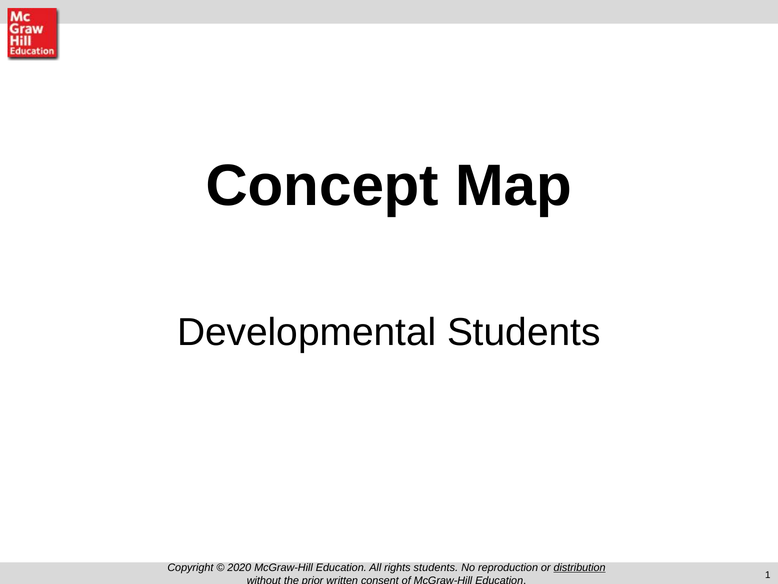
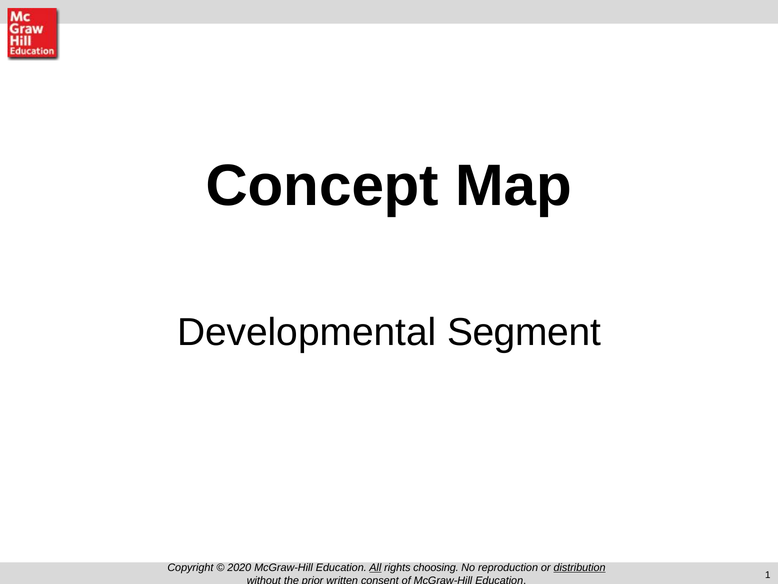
Developmental Students: Students -> Segment (524, 332)
All underline: none -> present (375, 567)
rights students: students -> choosing (436, 567)
